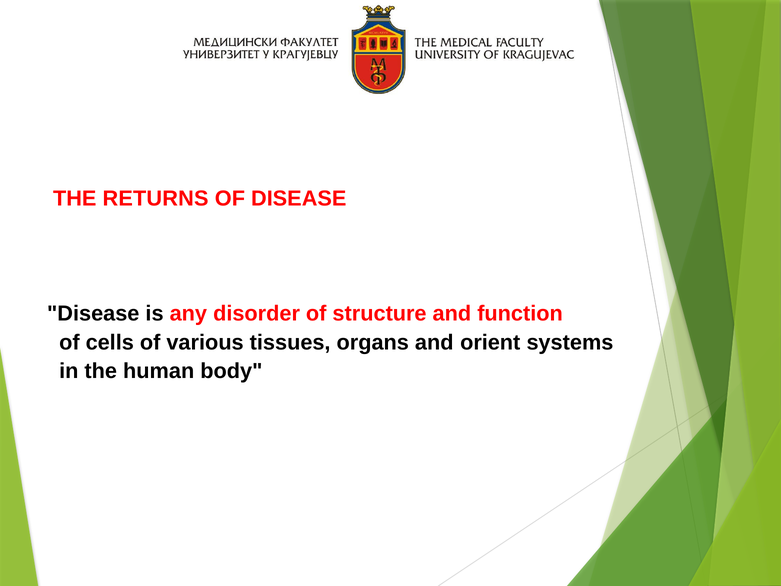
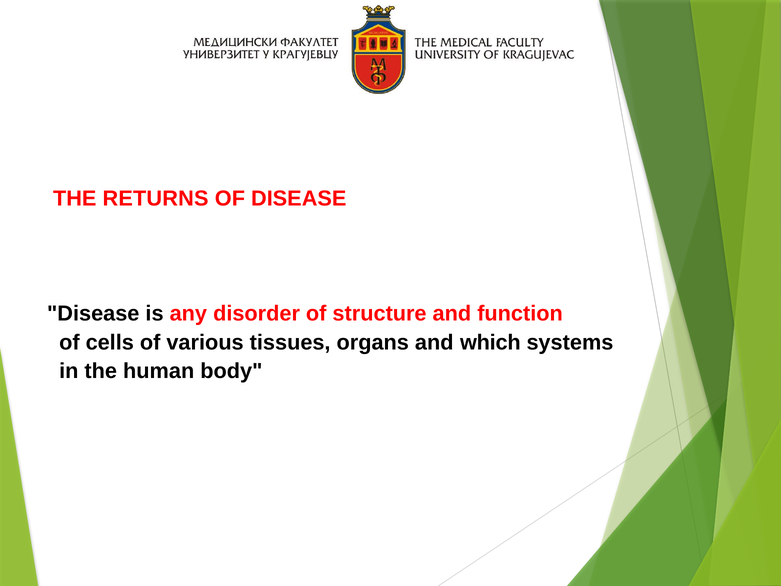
orient: orient -> which (490, 342)
